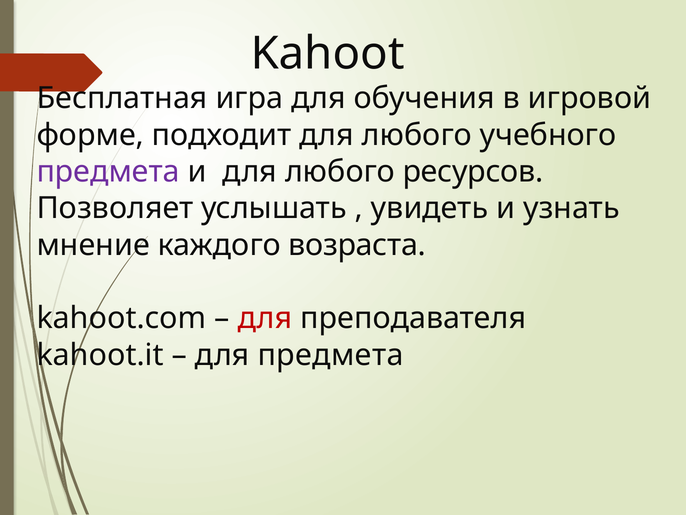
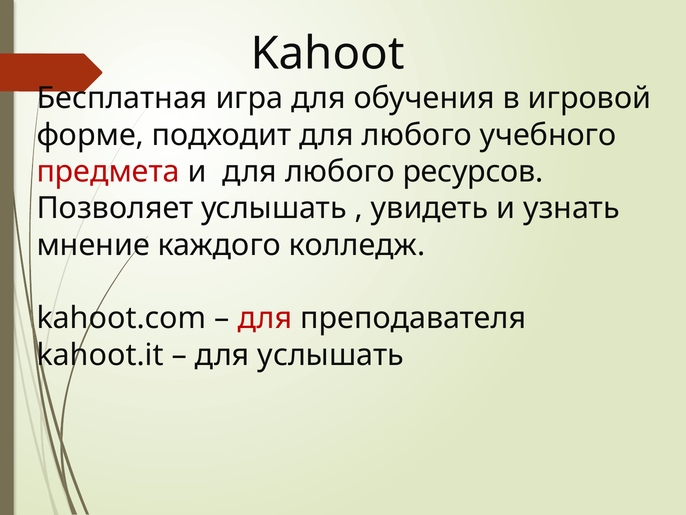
предмета colour: purple -> red (108, 172)
возраста: возраста -> колледж (357, 245)
для предмета: предмета -> услышать (331, 355)
